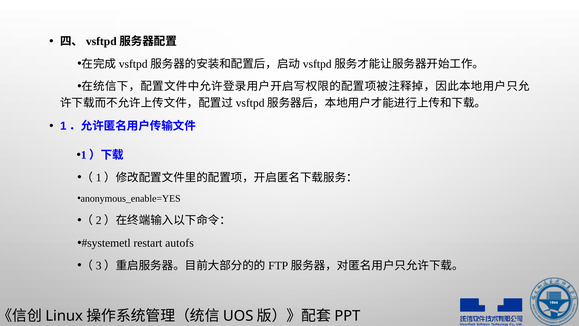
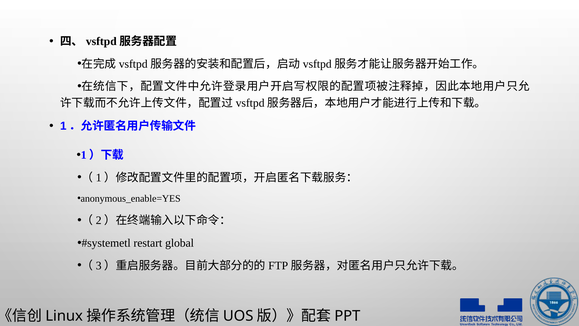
autofs: autofs -> global (180, 243)
